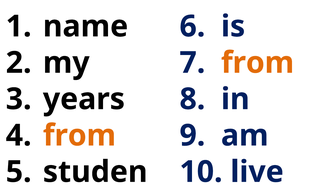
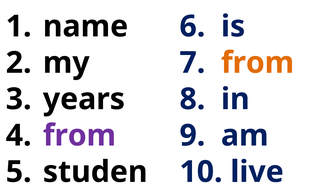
from colour: orange -> purple (79, 135)
